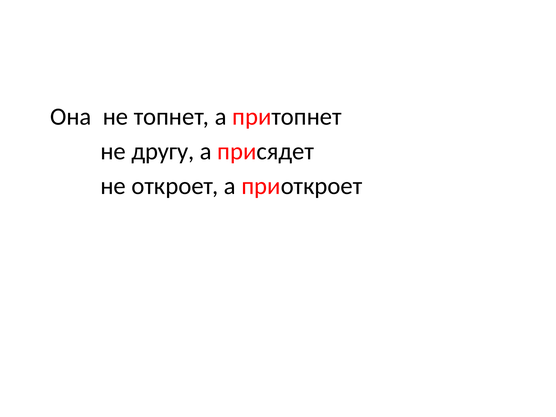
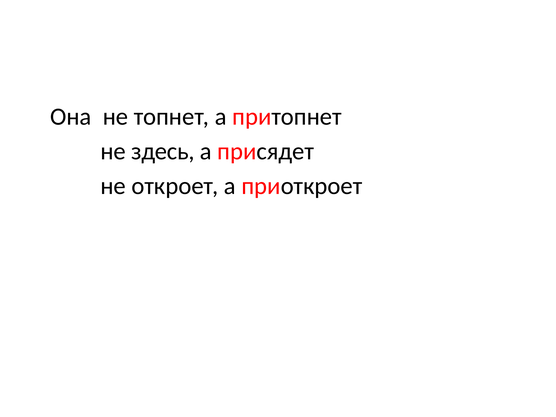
другу: другу -> здесь (163, 151)
